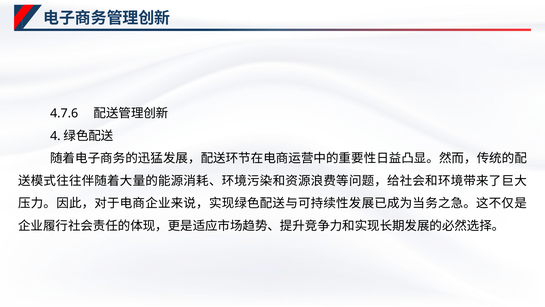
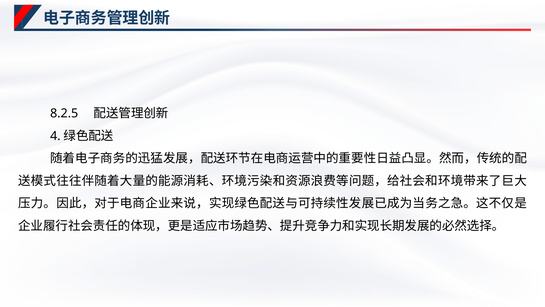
4.7.6: 4.7.6 -> 8.2.5 (64, 113)
